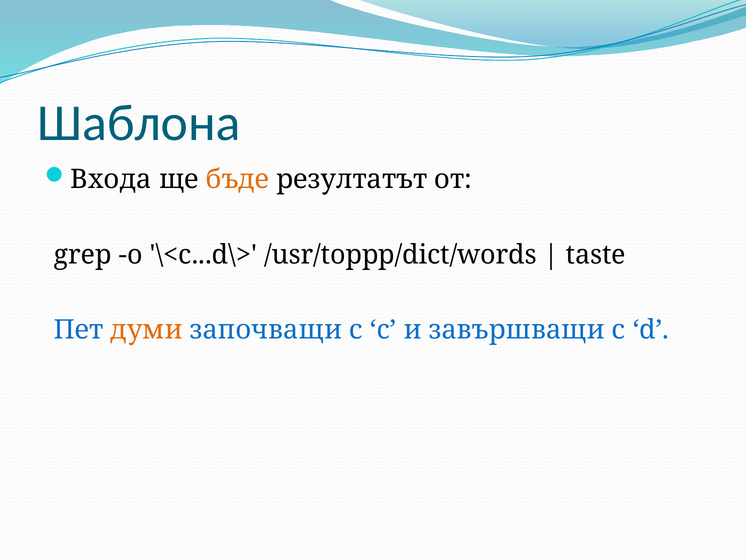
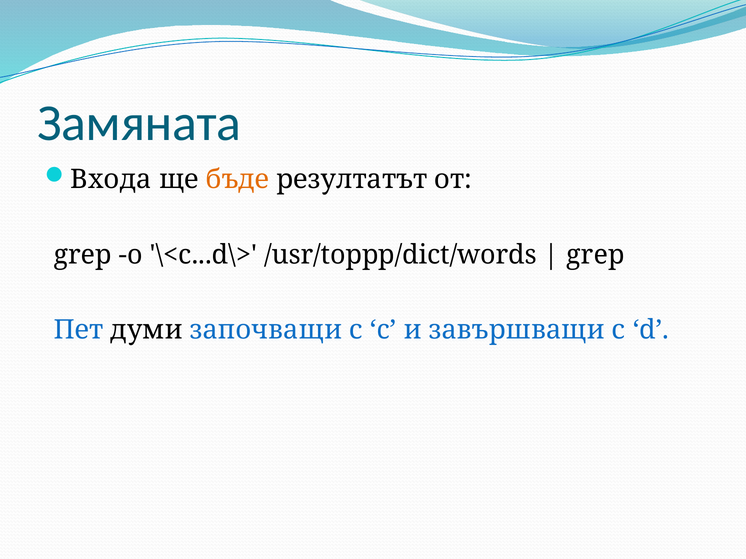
Шаблона: Шаблона -> Замяната (139, 123)
taste: taste -> grep (596, 255)
думи colour: orange -> black (147, 330)
